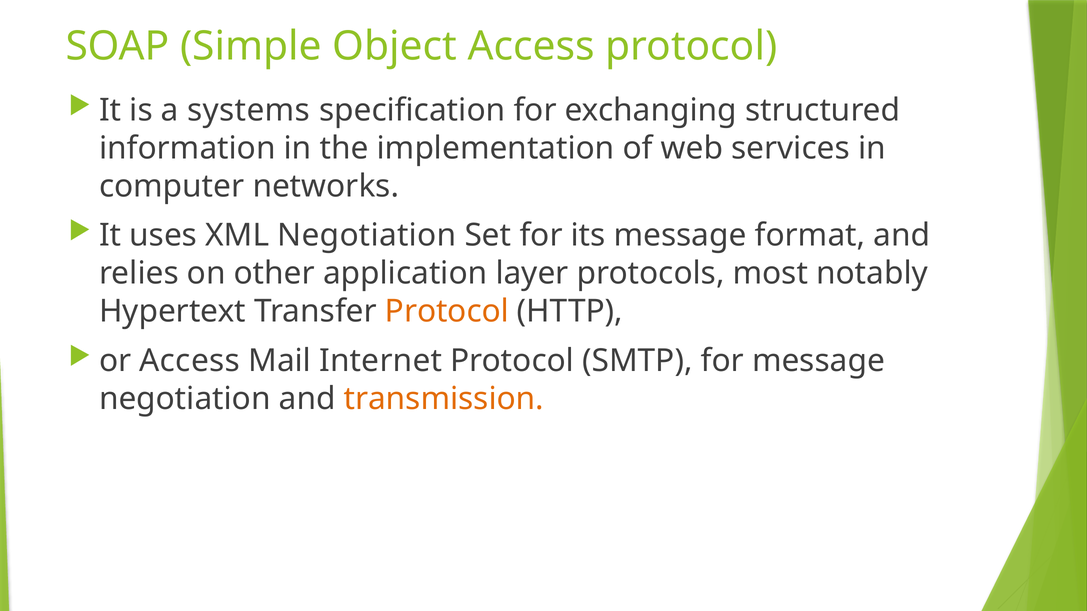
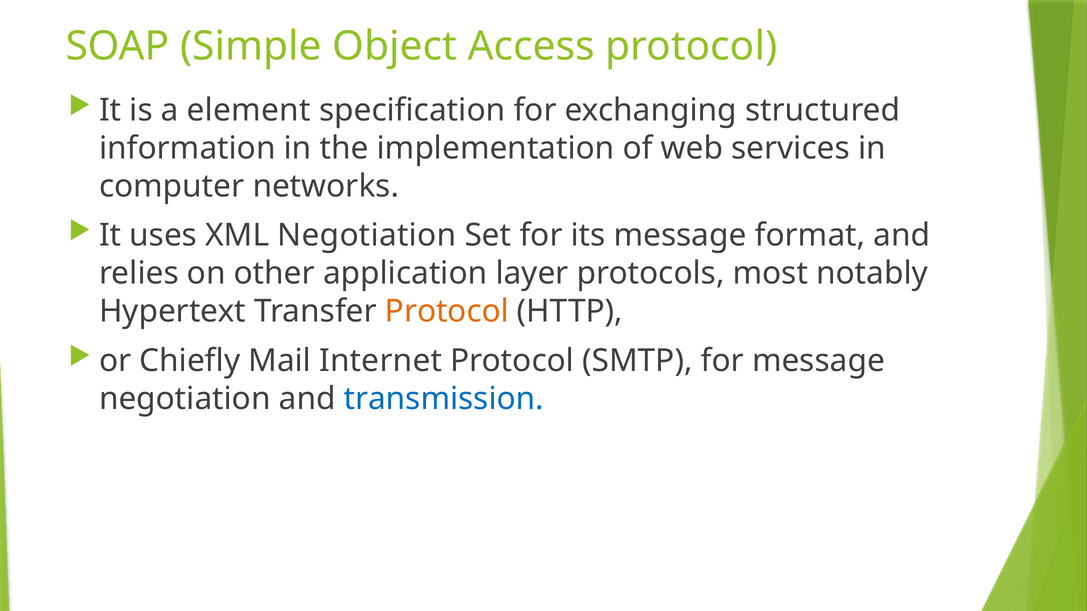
systems: systems -> element (249, 110)
or Access: Access -> Chiefly (190, 361)
transmission colour: orange -> blue (444, 399)
